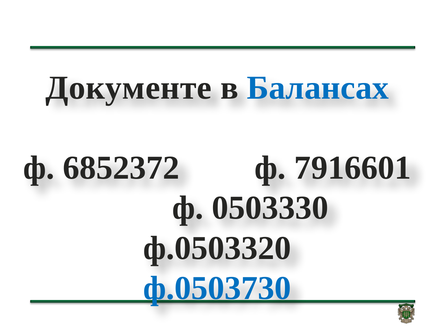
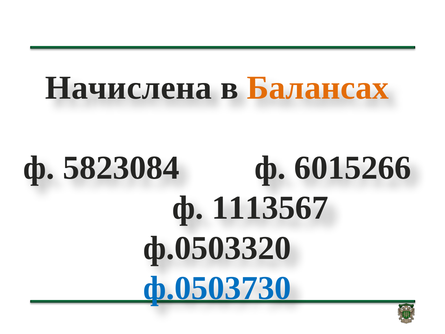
Документе: Документе -> Начислена (129, 88)
Балансах colour: blue -> orange (318, 88)
6852372: 6852372 -> 5823084 (121, 168)
7916601: 7916601 -> 6015266 (353, 168)
0503330: 0503330 -> 1113567 (270, 208)
